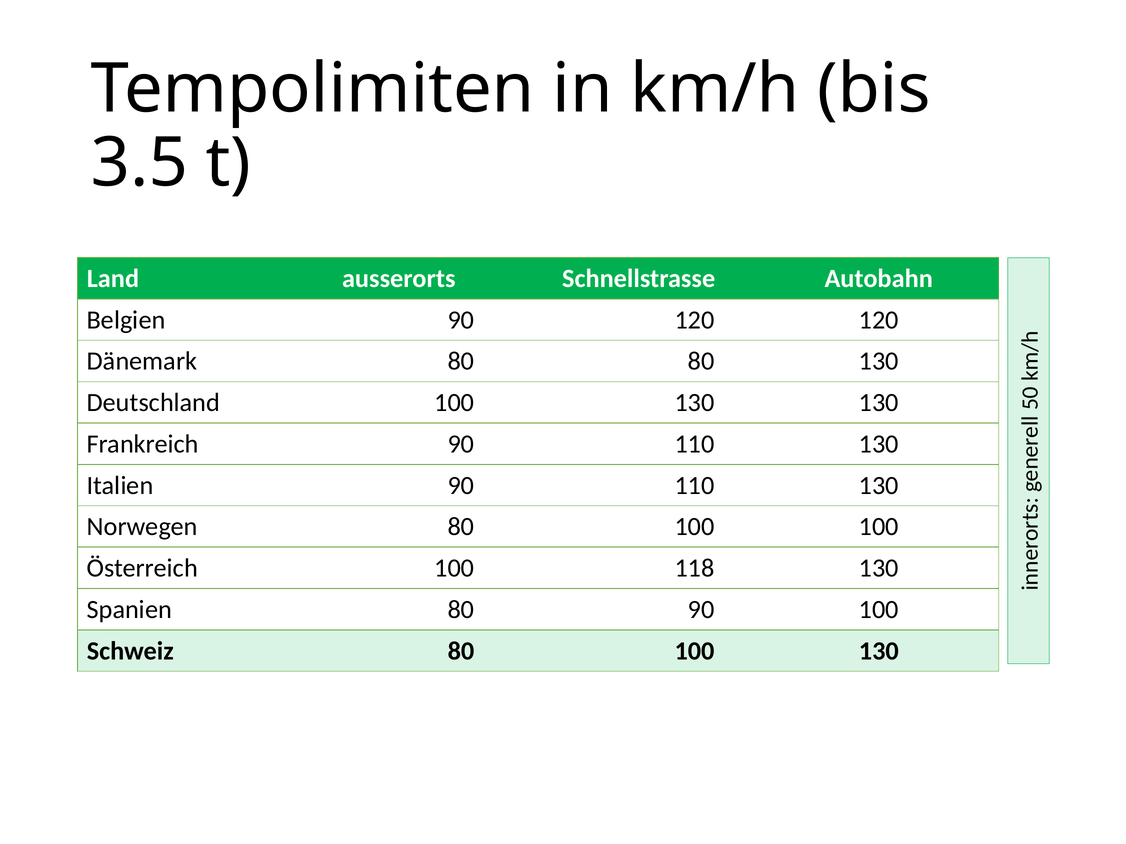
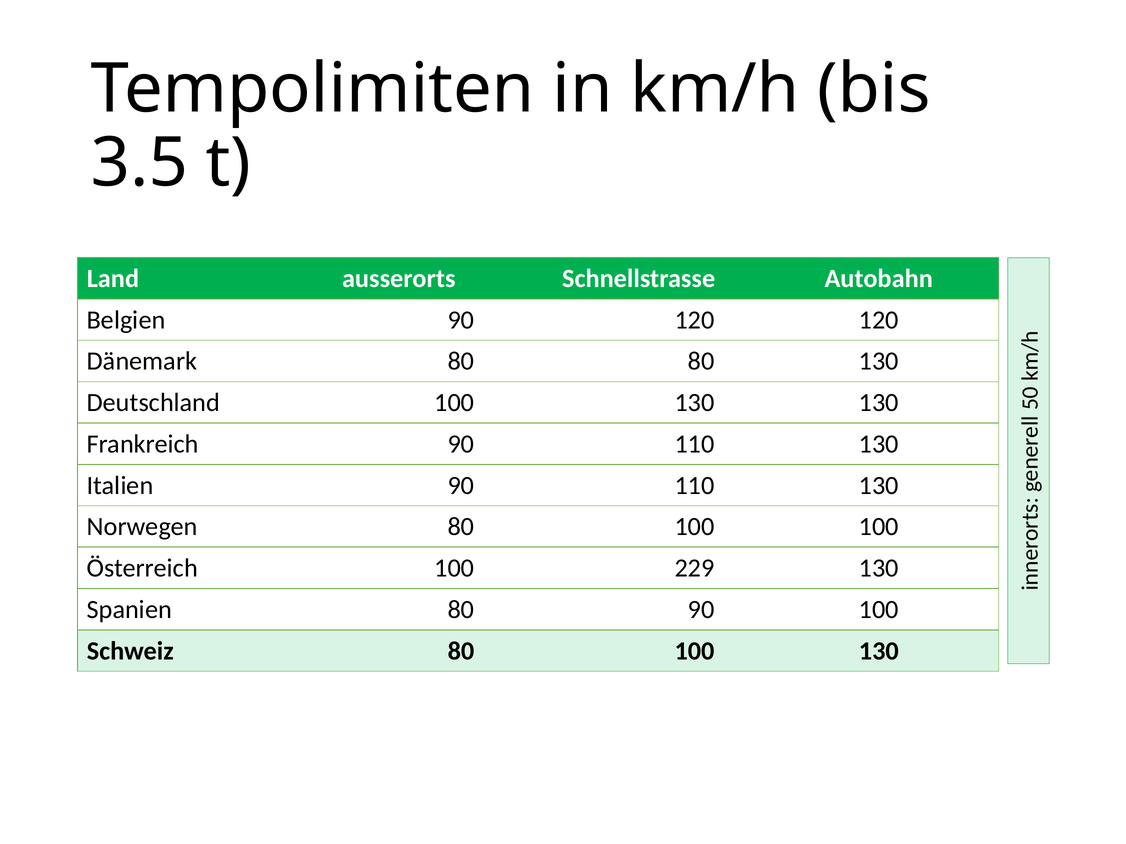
118: 118 -> 229 (694, 568)
